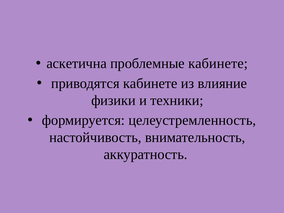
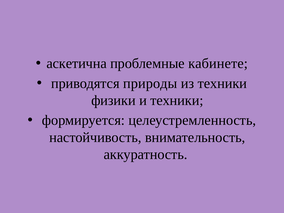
приводятся кабинете: кабинете -> природы (150, 83)
из влияние: влияние -> техники (222, 83)
